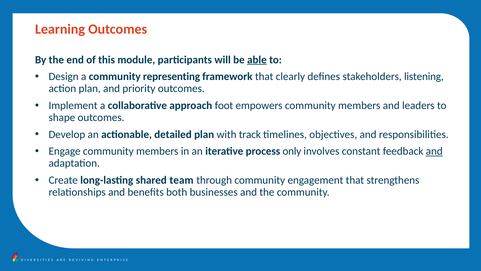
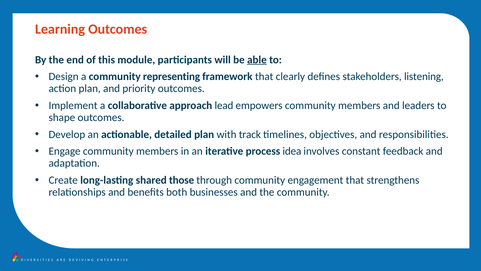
foot: foot -> lead (224, 105)
only: only -> idea (292, 151)
and underline: present -> none (434, 151)
team: team -> those (182, 180)
